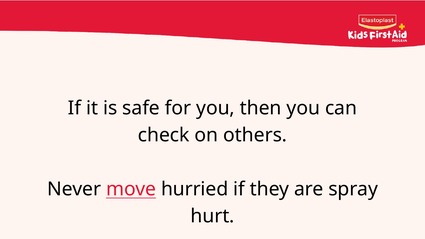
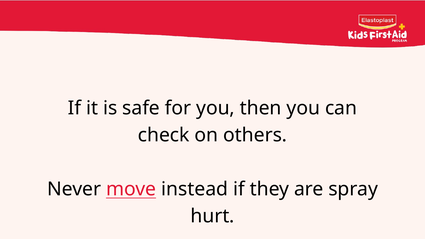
hurried: hurried -> instead (195, 189)
